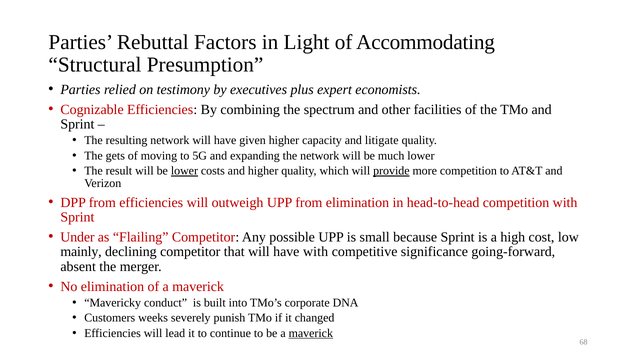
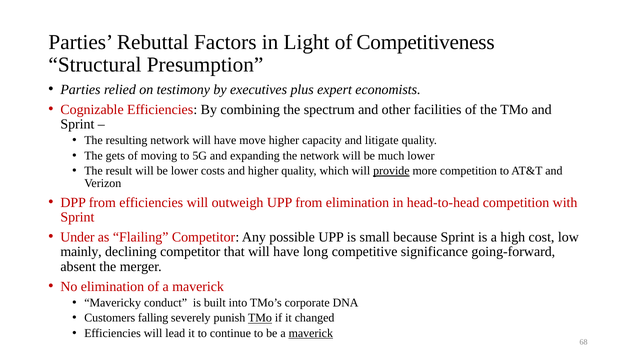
Accommodating: Accommodating -> Competitiveness (426, 42)
given: given -> move (253, 140)
lower underline: present -> none (184, 171)
have with: with -> long (316, 252)
weeks: weeks -> falling (153, 318)
TMo underline: none -> present (260, 318)
